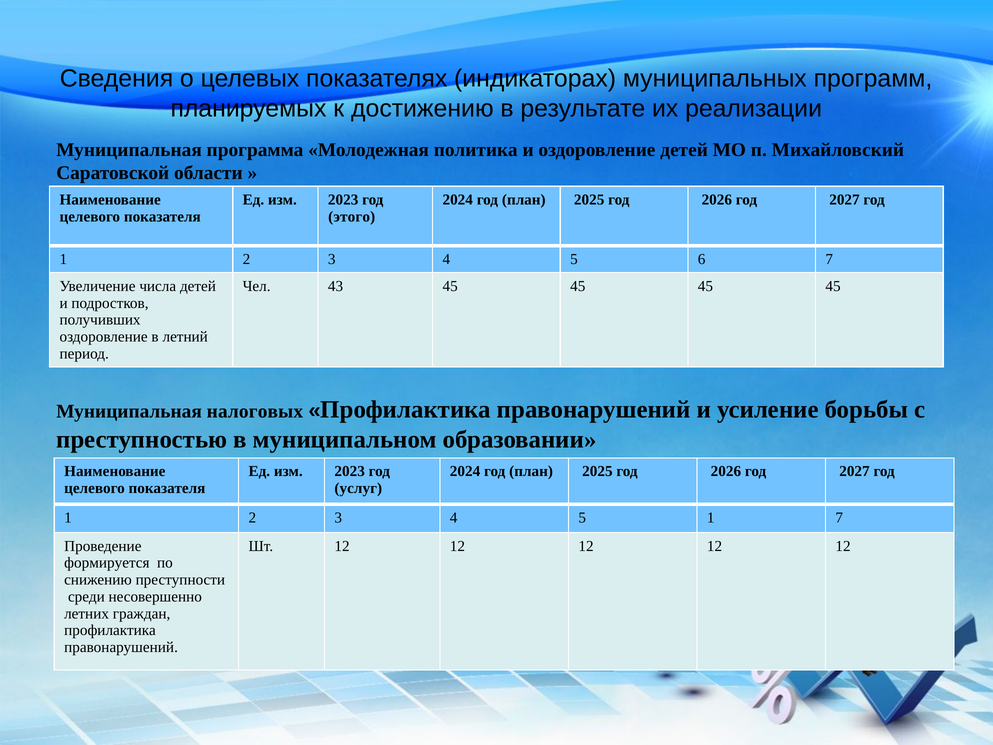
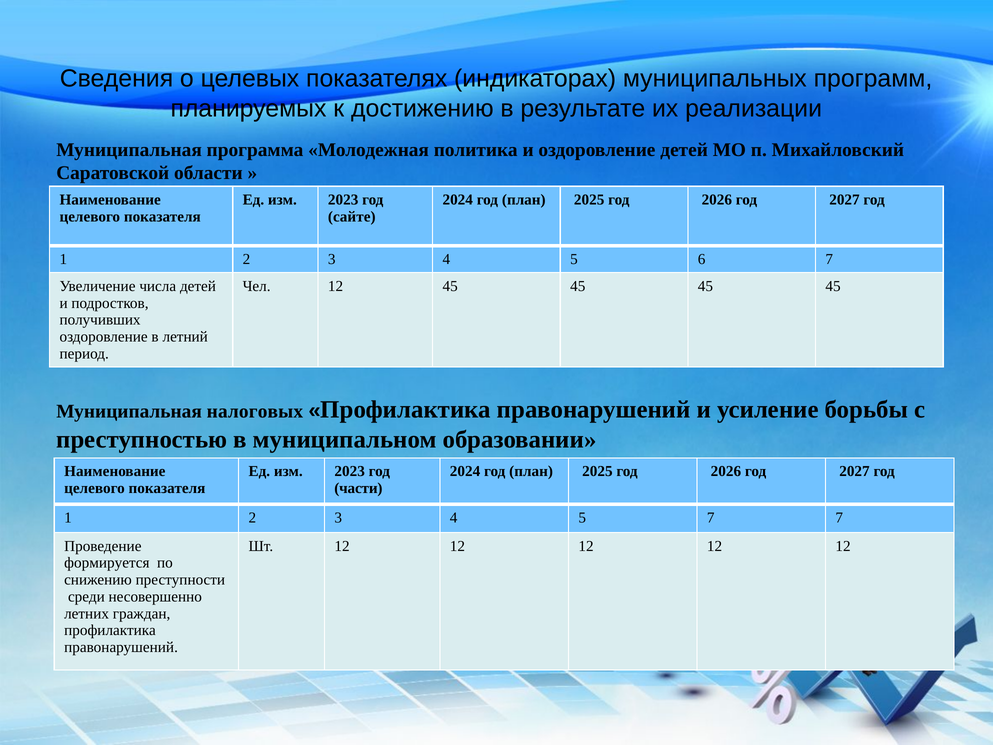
этого: этого -> сайте (352, 217)
Чел 43: 43 -> 12 (336, 286)
услуг: услуг -> части (358, 488)
5 1: 1 -> 7 (711, 518)
